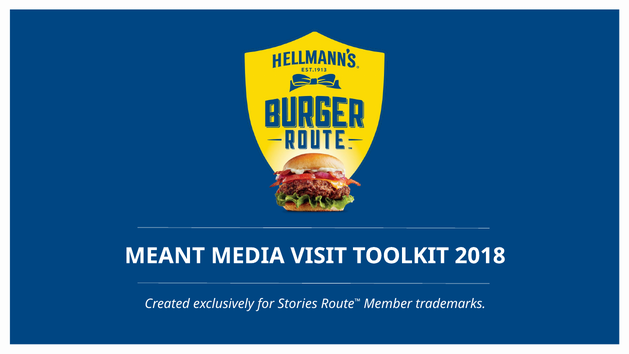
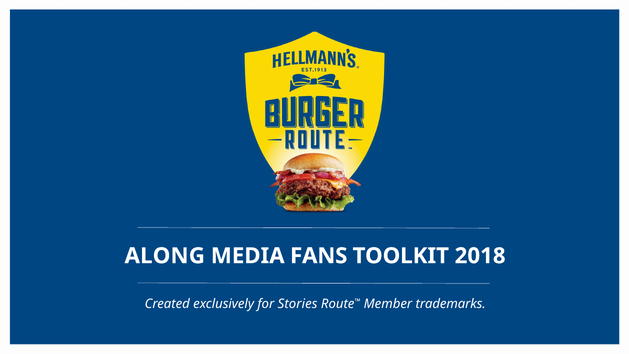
MEANT: MEANT -> ALONG (165, 256)
VISIT: VISIT -> FANS (319, 256)
